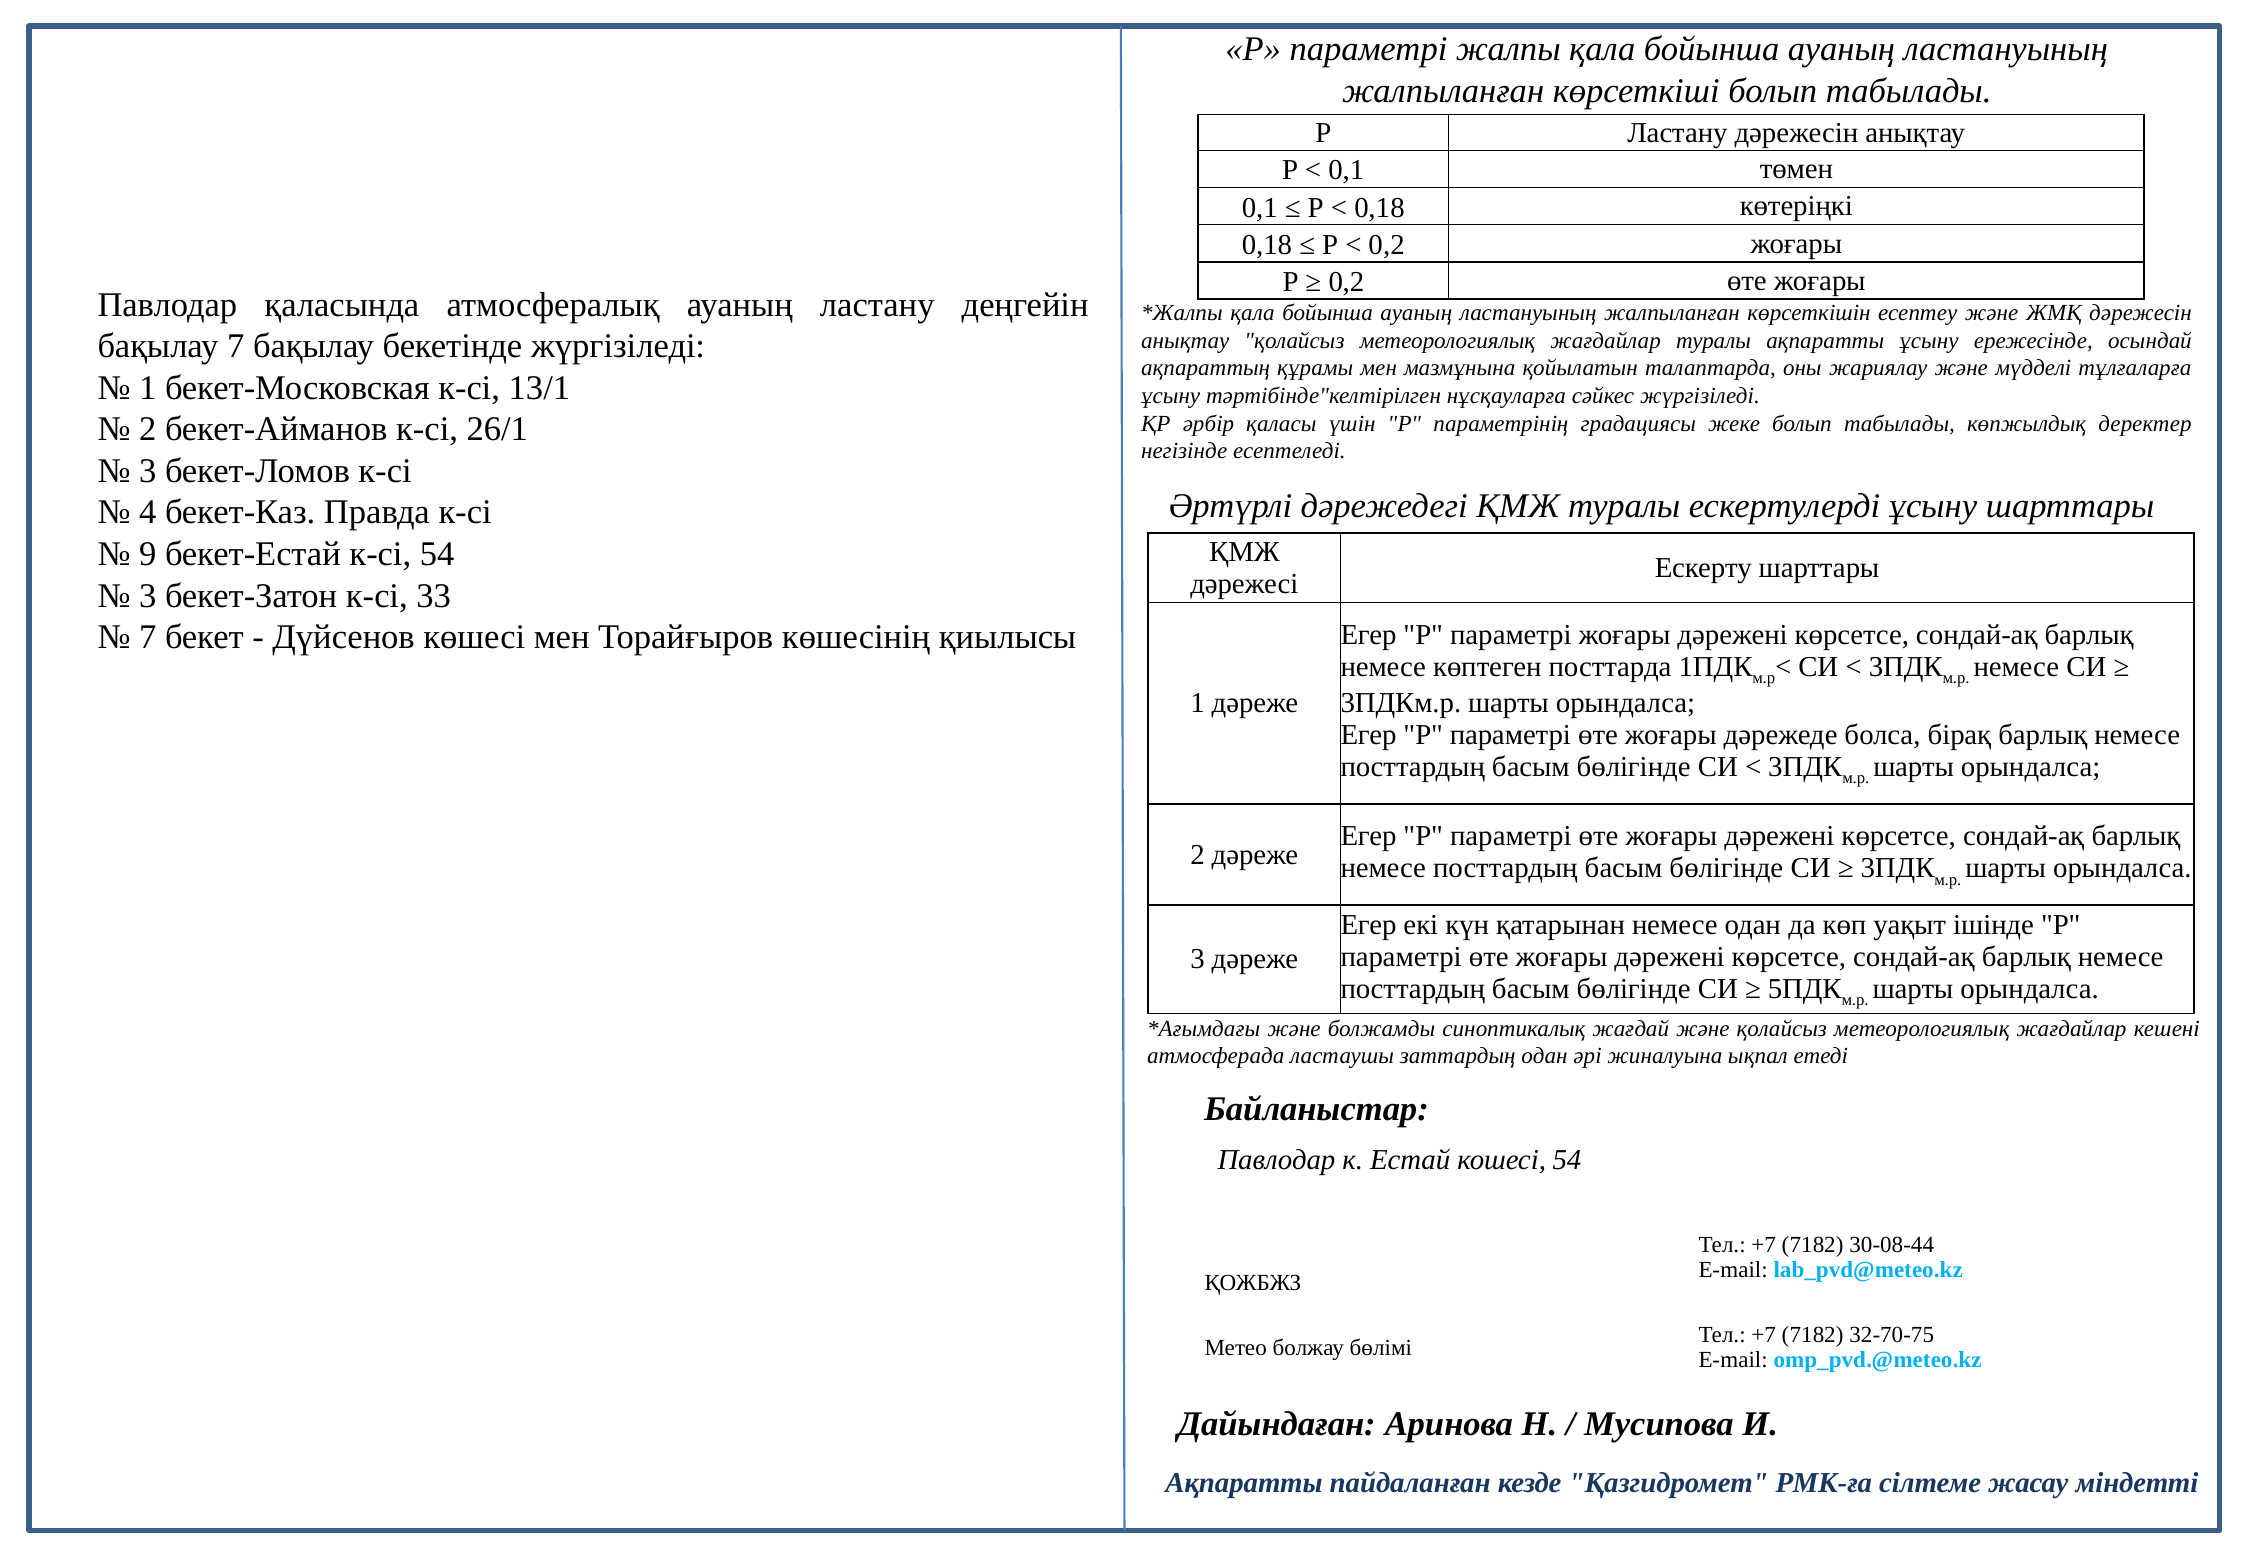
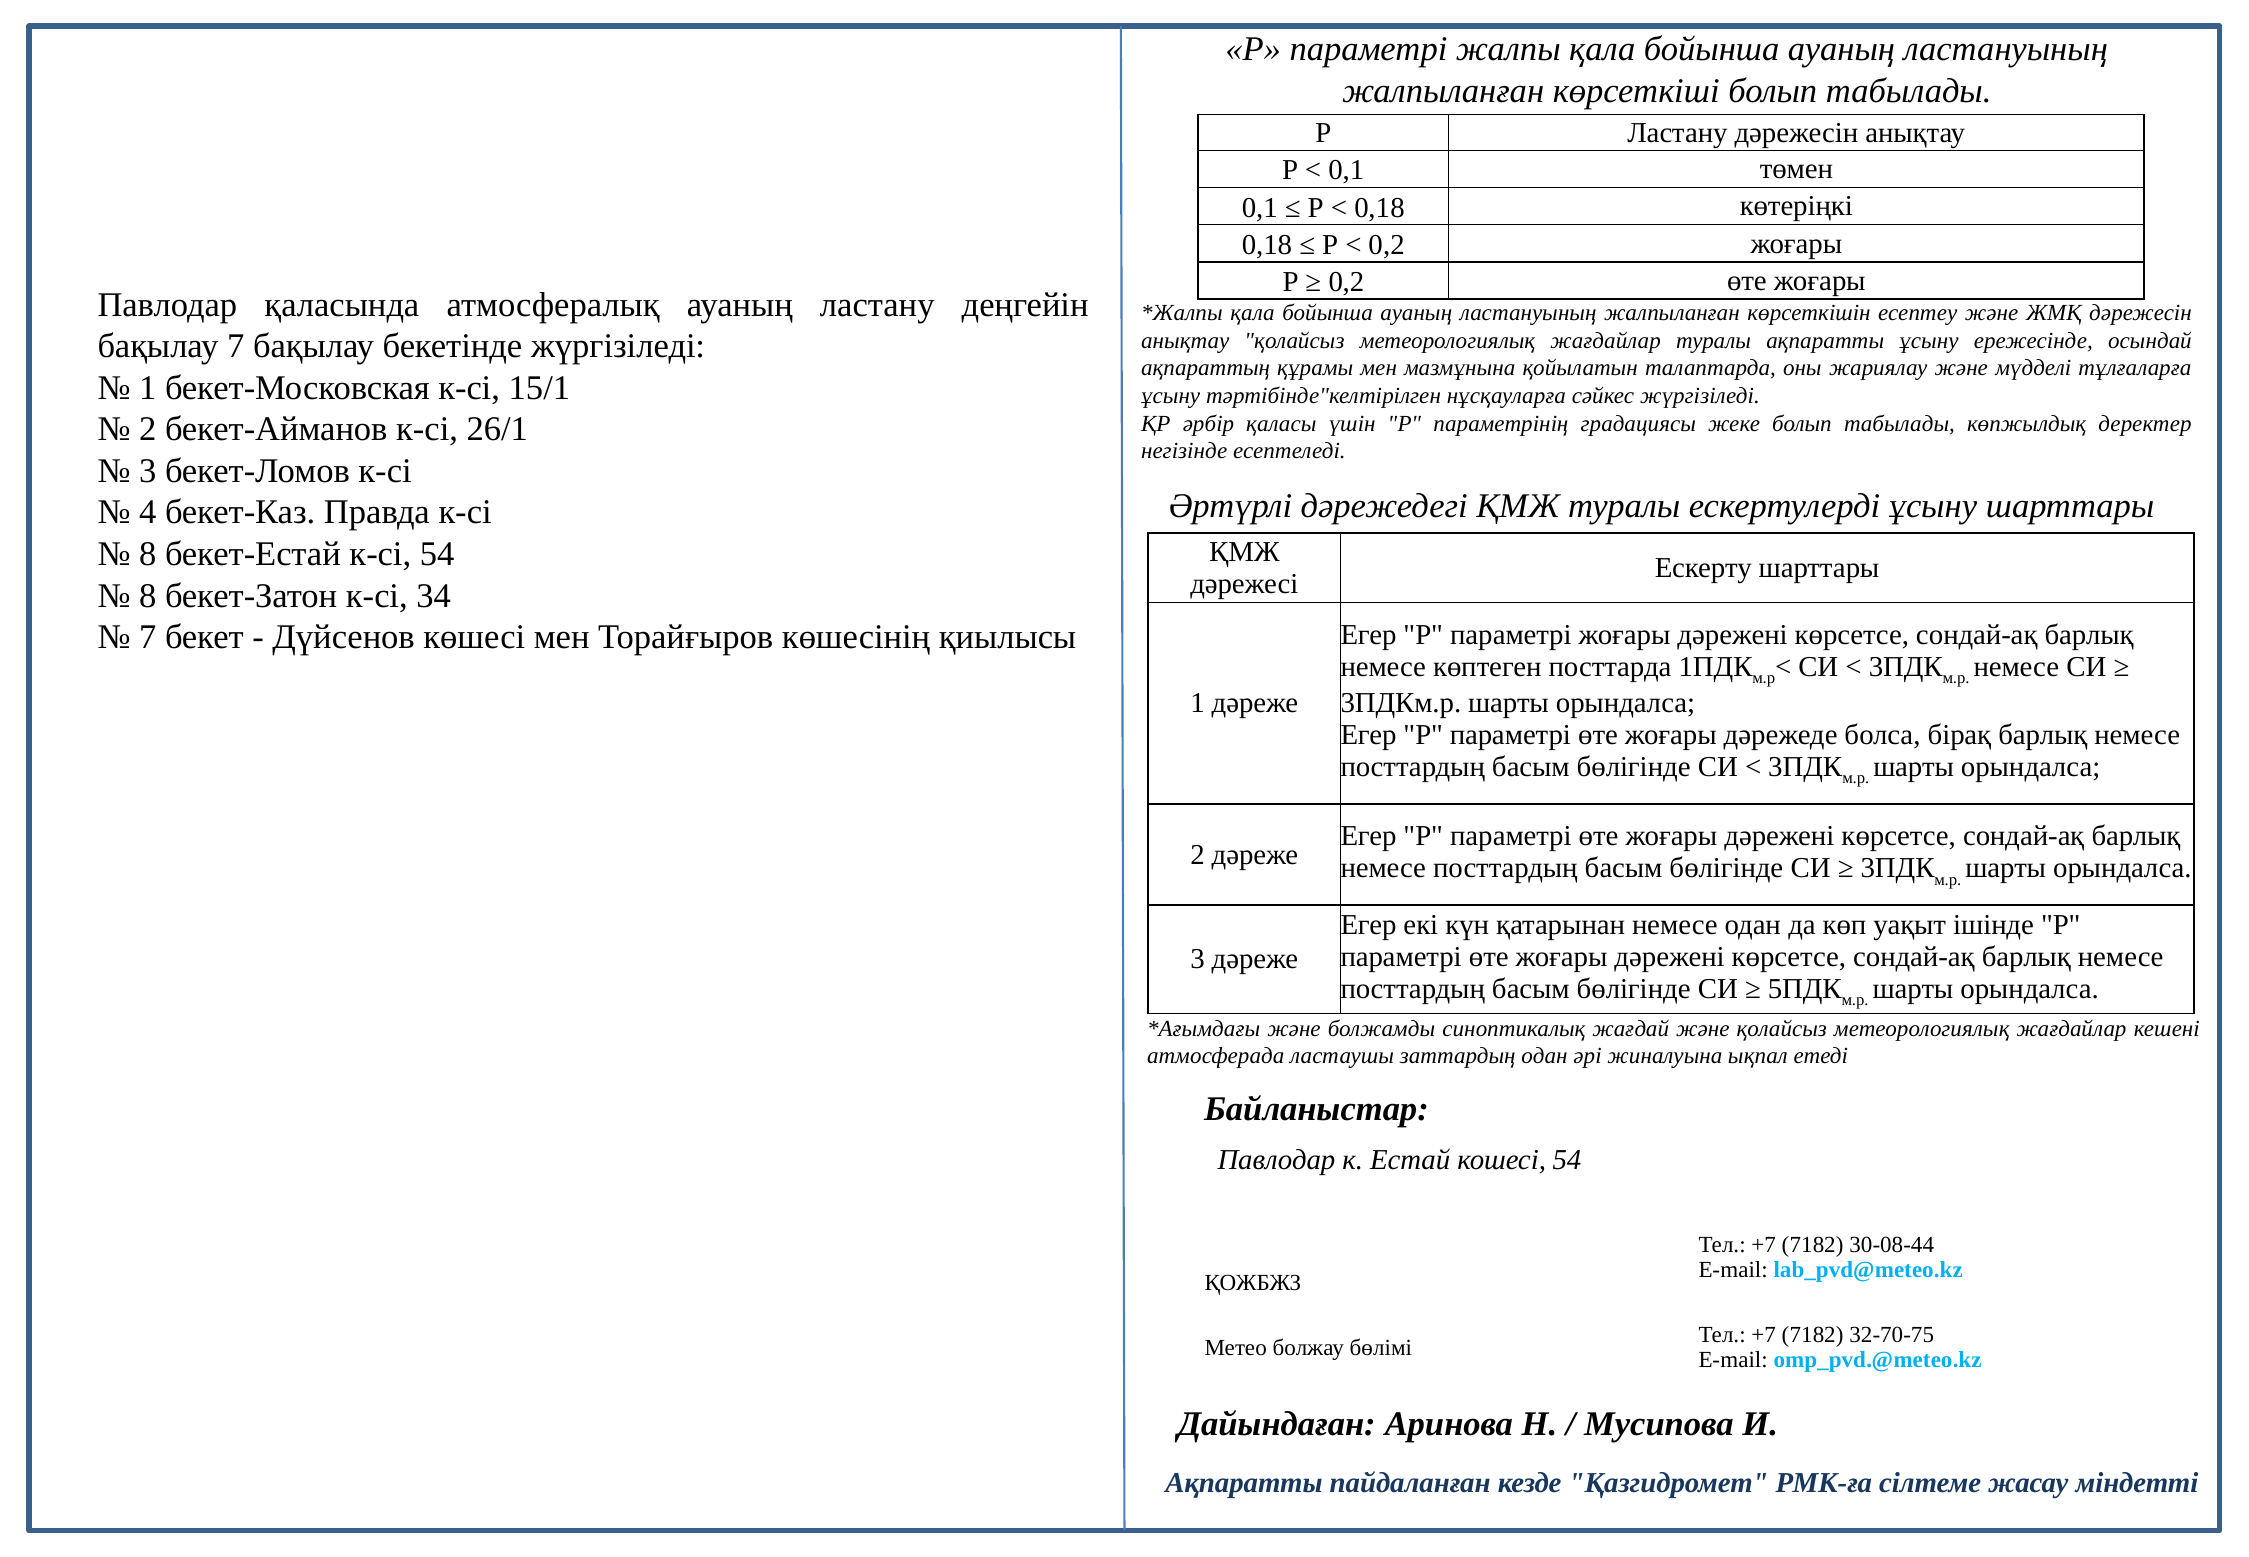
13/1: 13/1 -> 15/1 (539, 388)
9: 9 -> 8 (148, 554)
3: 3 -> 8 (148, 596)
33: 33 -> 34 (434, 596)
